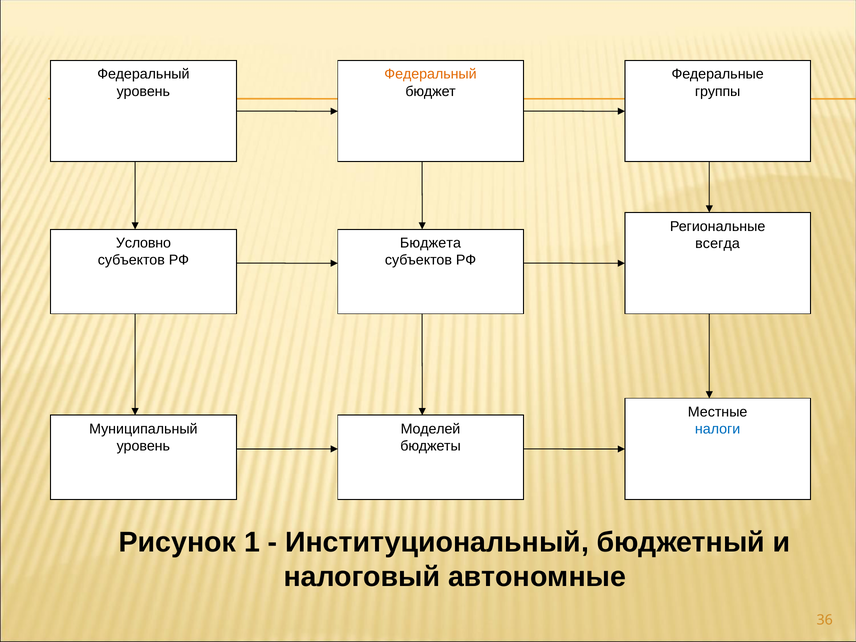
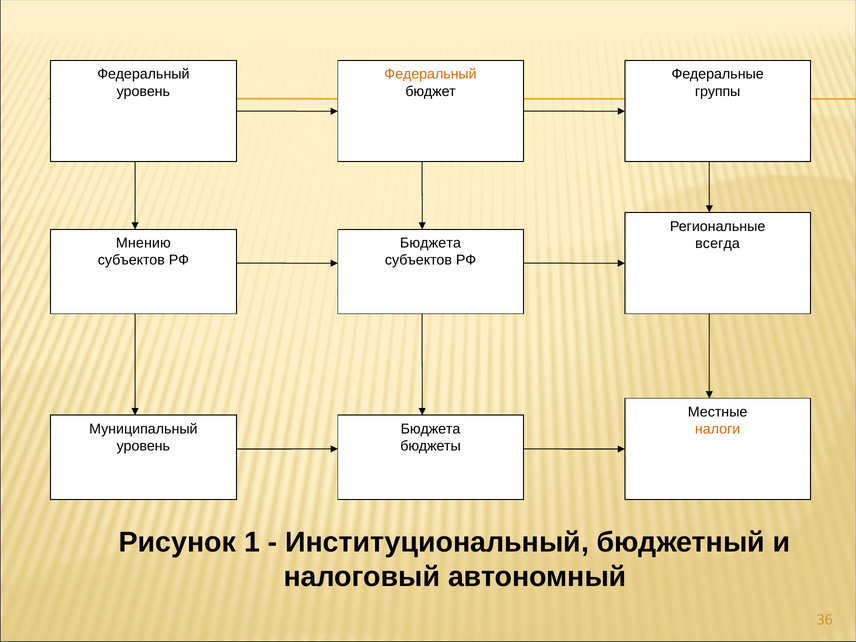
Условно: Условно -> Мнению (143, 243)
Моделей: Моделей -> Бюджета (431, 429)
налоги colour: blue -> orange (718, 429)
автономные: автономные -> автономный (537, 577)
